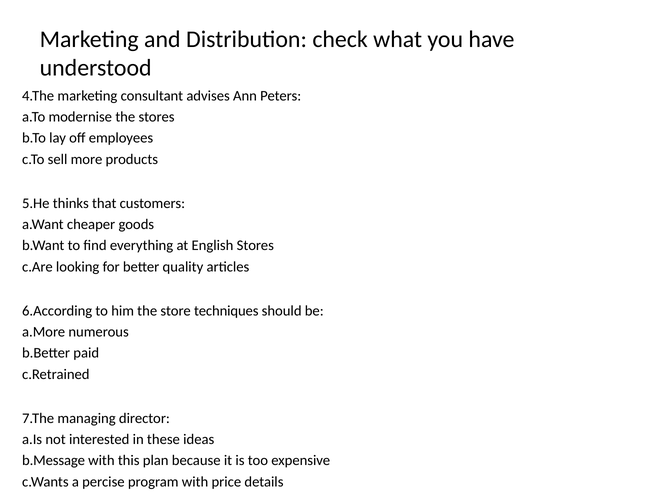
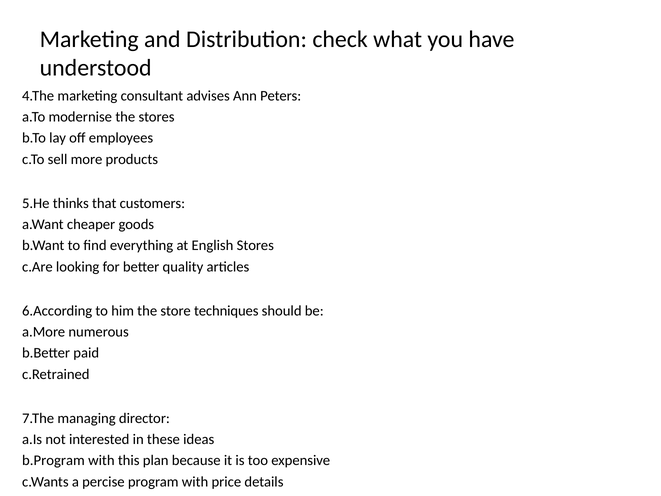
b.Message: b.Message -> b.Program (53, 460)
